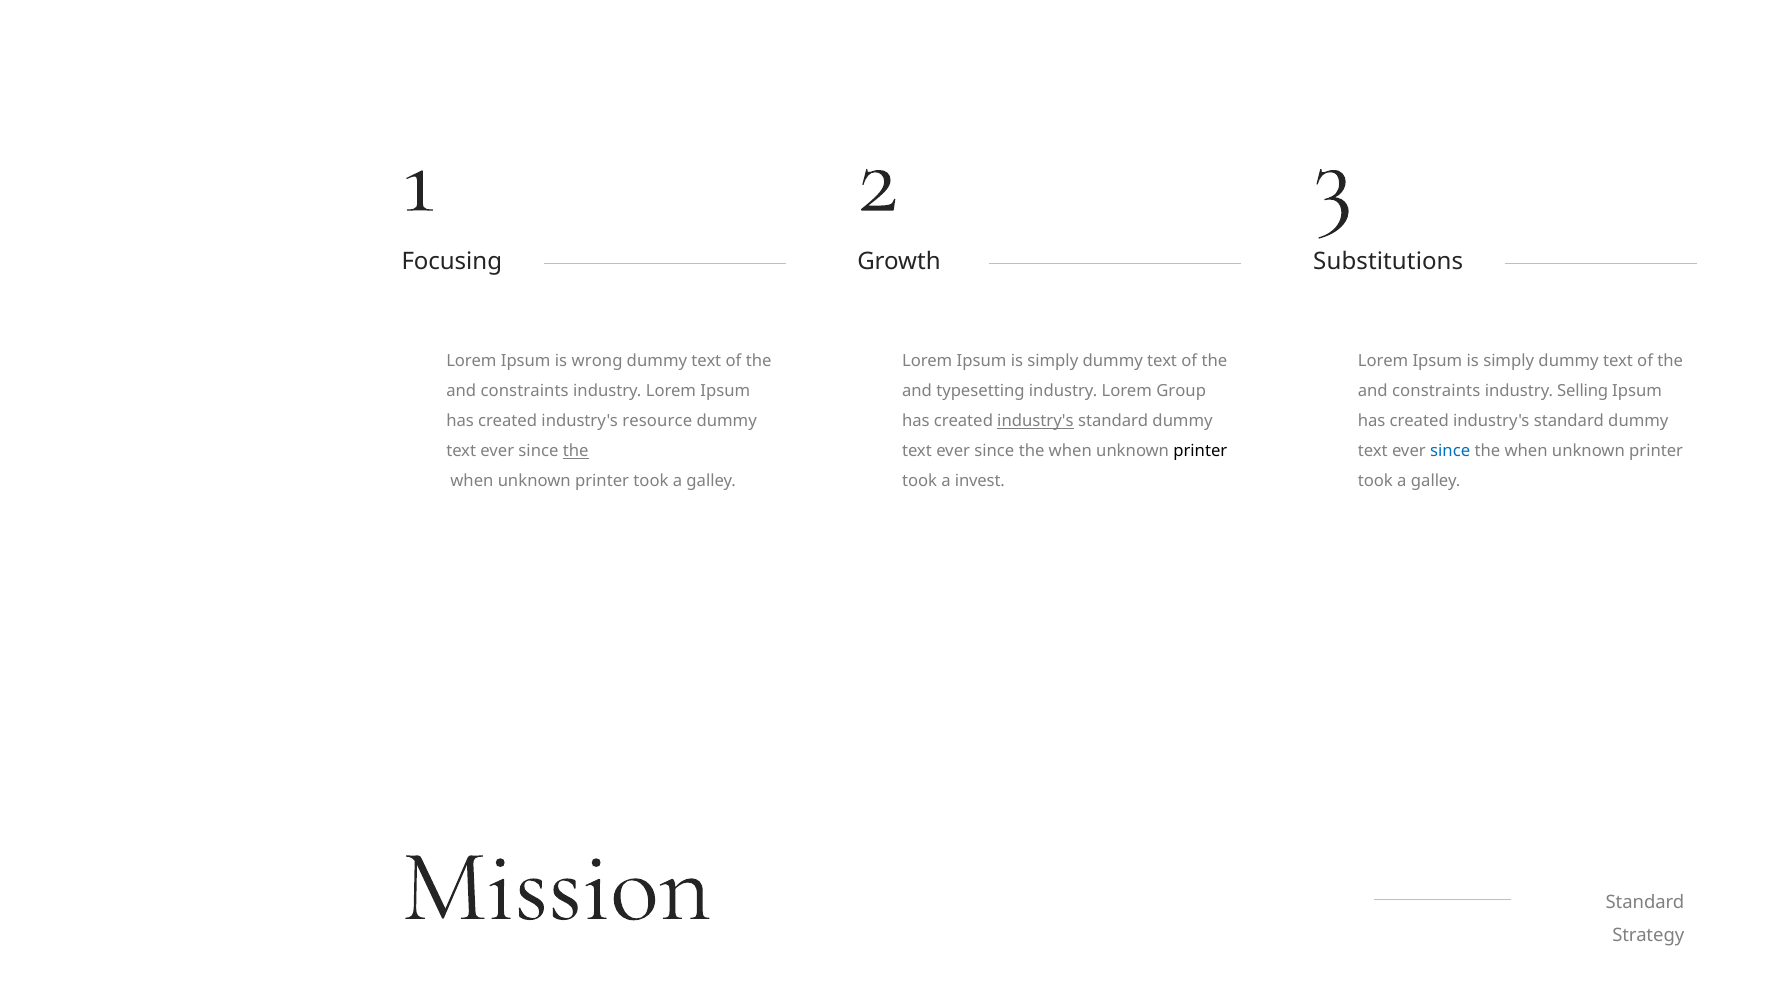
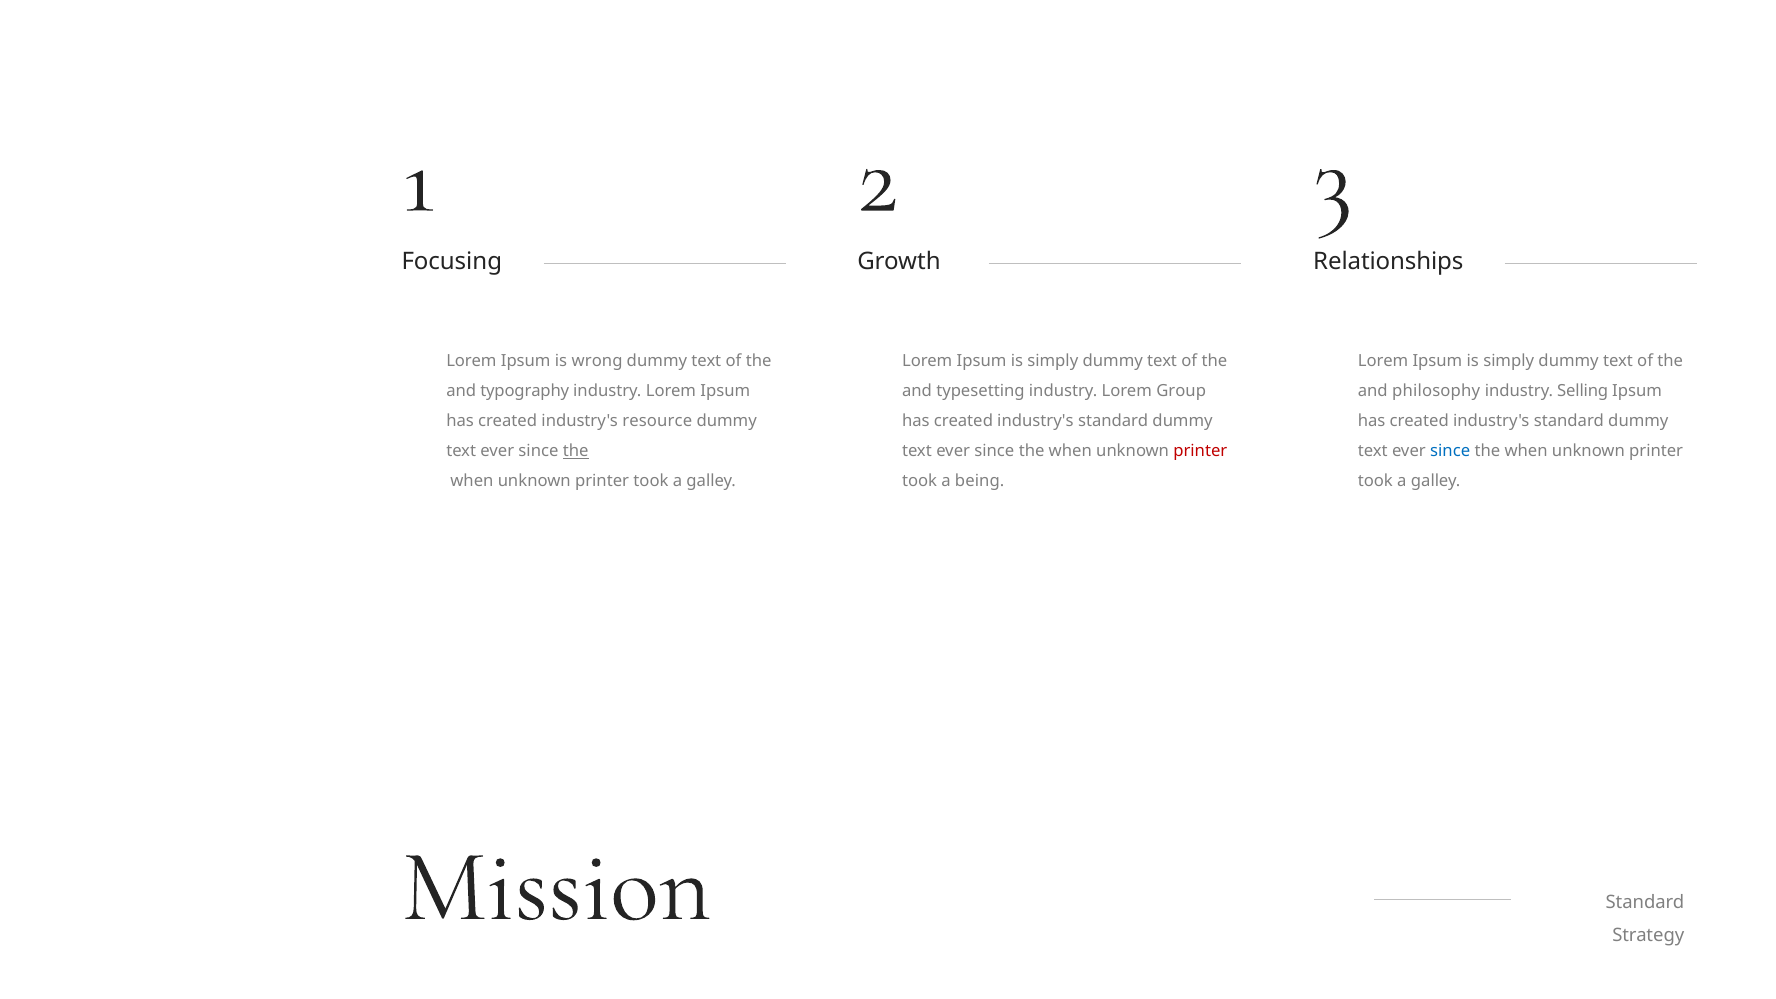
Substitutions: Substitutions -> Relationships (1388, 262)
constraints: constraints -> typography (525, 391)
constraints: constraints -> philosophy (1436, 391)
industry's underline: present -> none (1035, 421)
printer colour: black -> red (1200, 451)
invest: invest -> being (980, 481)
